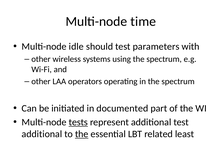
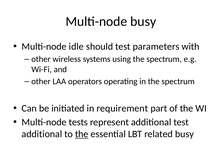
Multi-node time: time -> busy (143, 21)
documented: documented -> requirement (122, 109)
tests underline: present -> none (78, 123)
related least: least -> busy (184, 134)
